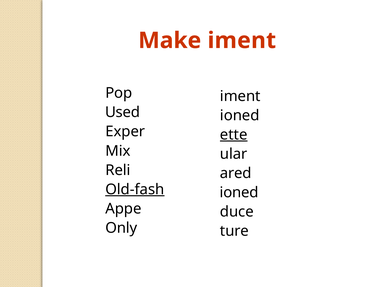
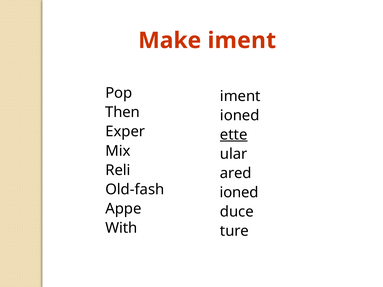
Used: Used -> Then (123, 112)
Old-fash underline: present -> none (135, 190)
Only: Only -> With (121, 228)
